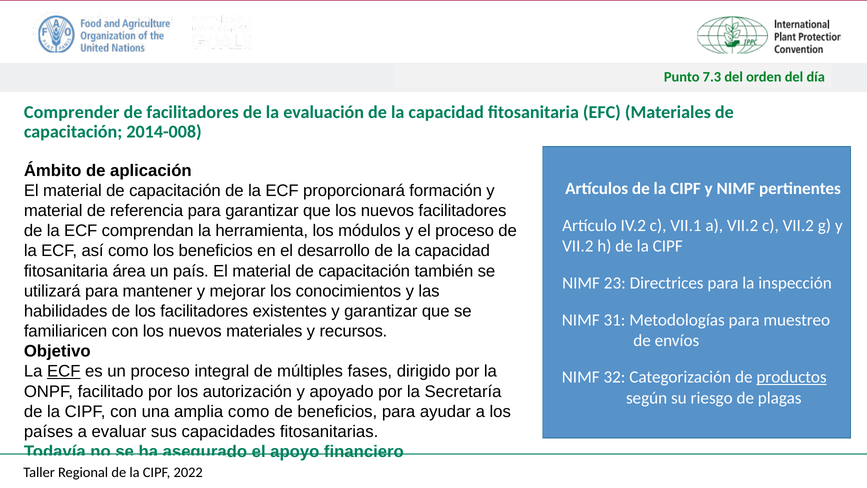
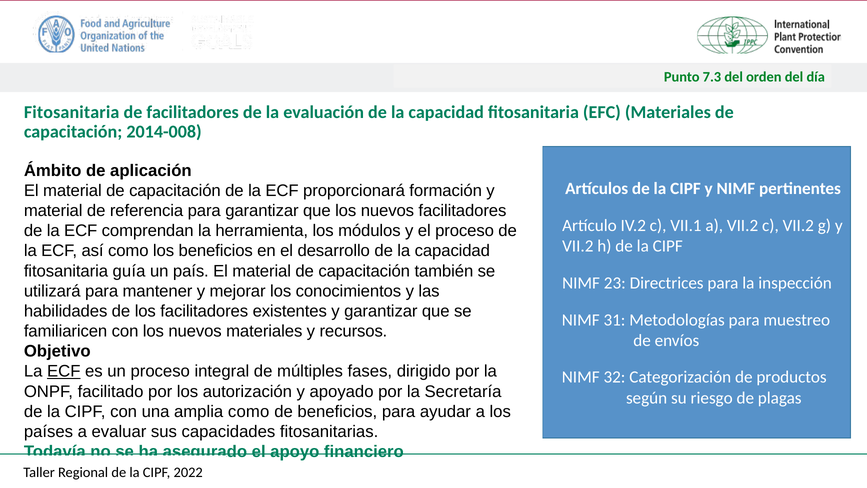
Comprender: Comprender -> Fitosanitaria (72, 112)
área: área -> guía (129, 271)
productos underline: present -> none (792, 377)
